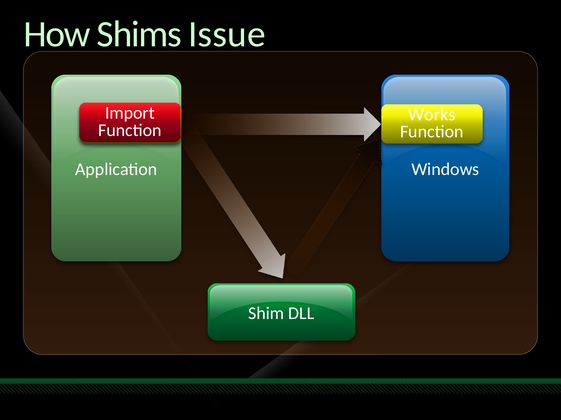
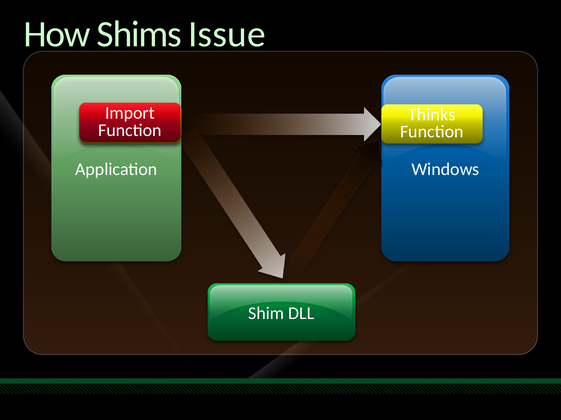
Works: Works -> Thinks (432, 115)
